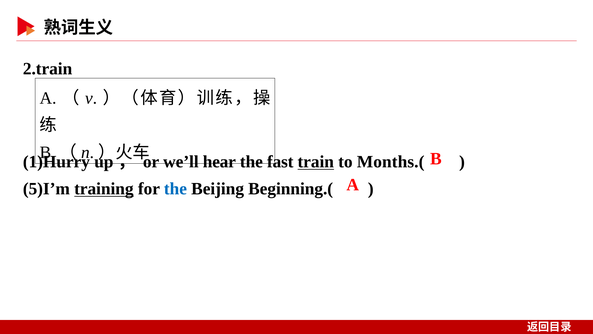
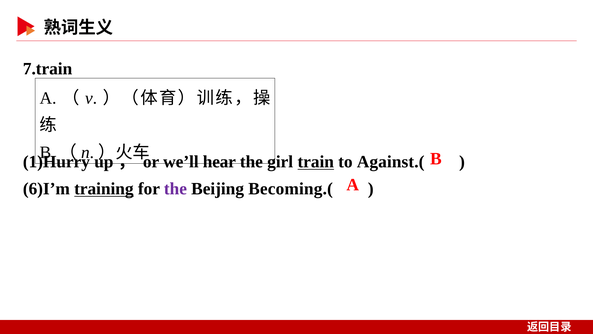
2.train: 2.train -> 7.train (48, 69)
fast: fast -> girl (280, 162)
Months.(: Months.( -> Against.( (391, 162)
5)I’m: 5)I’m -> 6)I’m (46, 188)
the colour: blue -> purple (175, 188)
Beginning.(: Beginning.( -> Becoming.( (291, 188)
